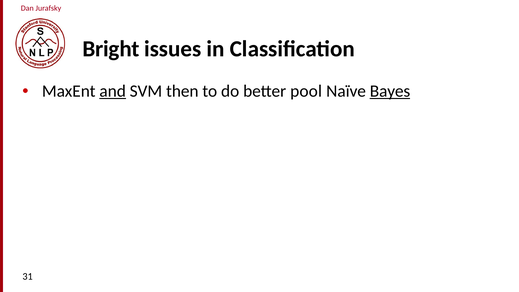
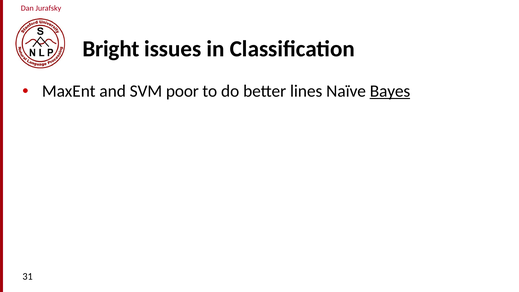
and underline: present -> none (113, 91)
then: then -> poor (182, 91)
pool: pool -> lines (306, 91)
